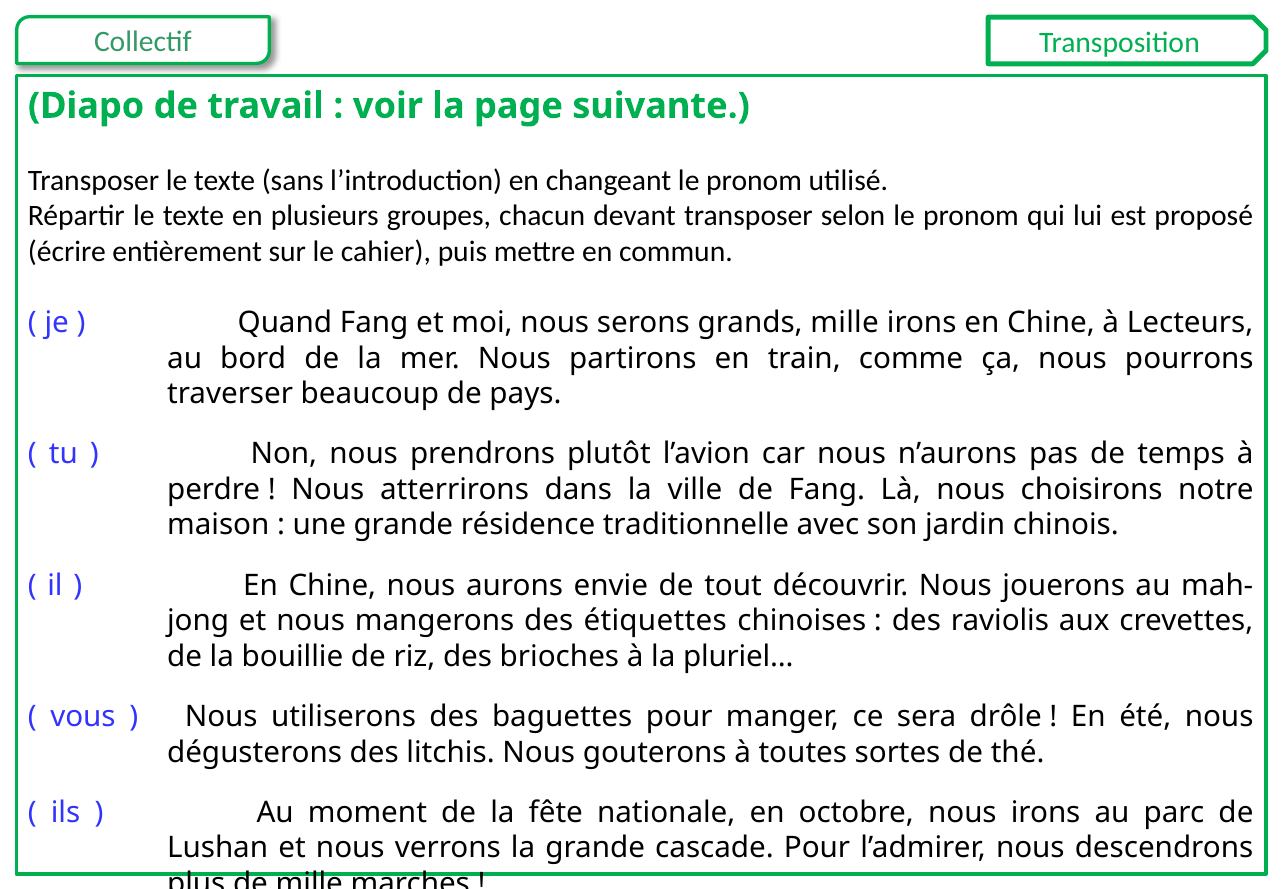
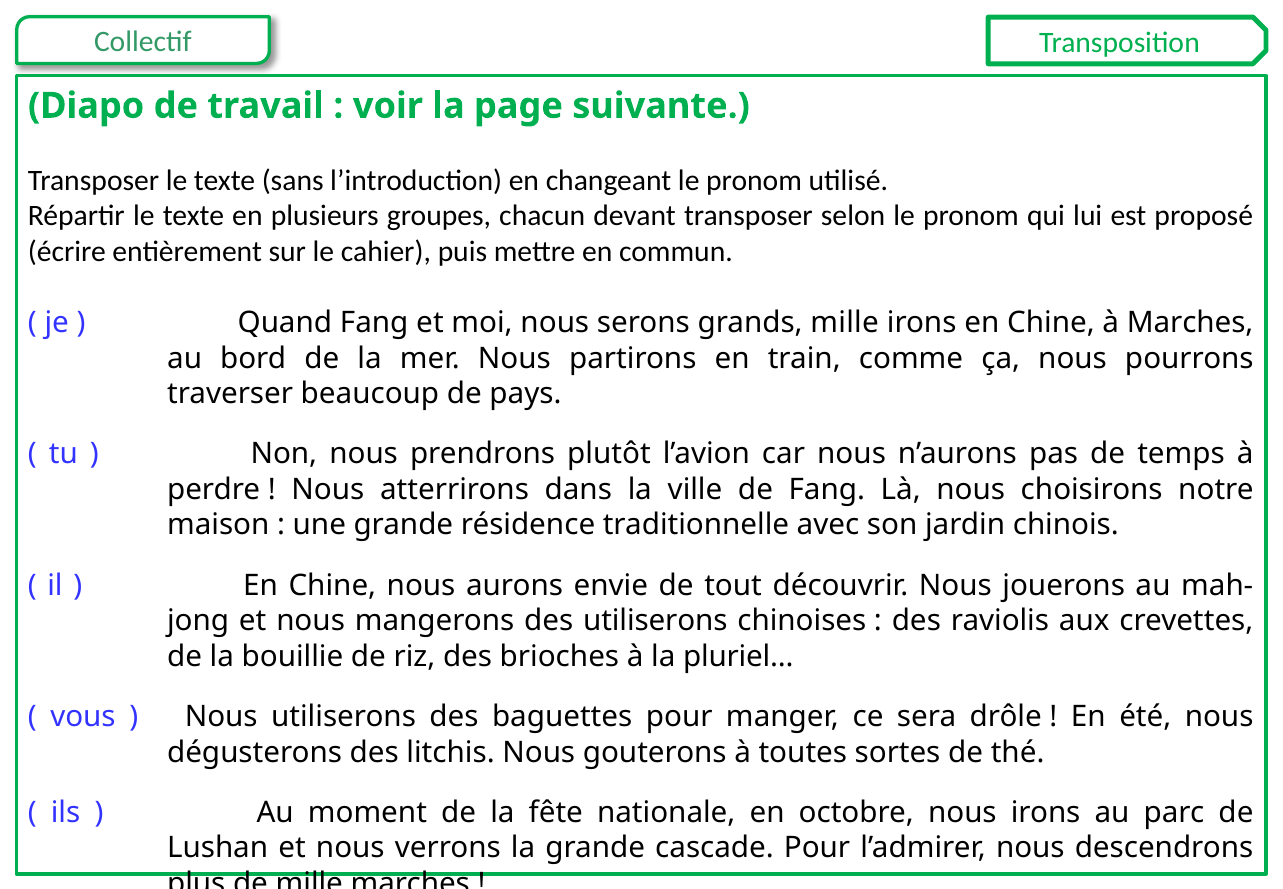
à Lecteurs: Lecteurs -> Marches (1190, 323)
des étiquettes: étiquettes -> utiliserons (655, 621)
